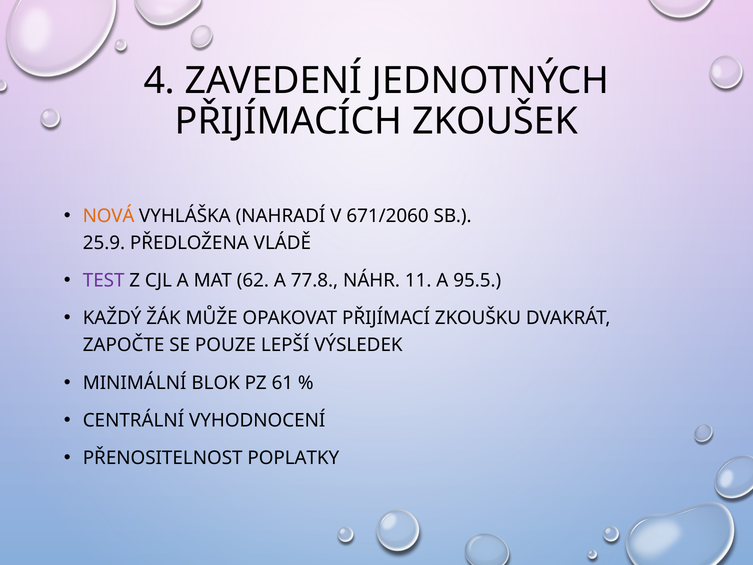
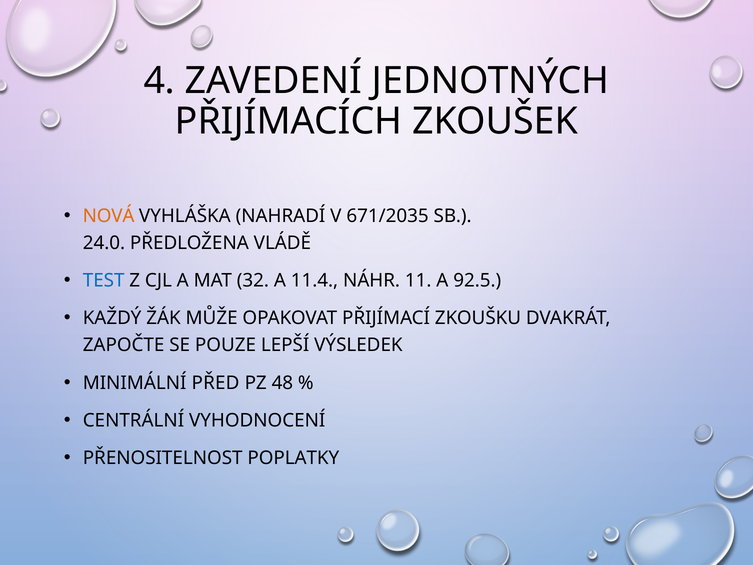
671/2060: 671/2060 -> 671/2035 (388, 216)
25.9: 25.9 -> 24.0 (104, 243)
TEST colour: purple -> blue (104, 280)
62: 62 -> 32 (253, 280)
77.8: 77.8 -> 11.4 (314, 280)
95.5: 95.5 -> 92.5 (477, 280)
BLOK: BLOK -> PŘED (216, 383)
61: 61 -> 48 (282, 383)
